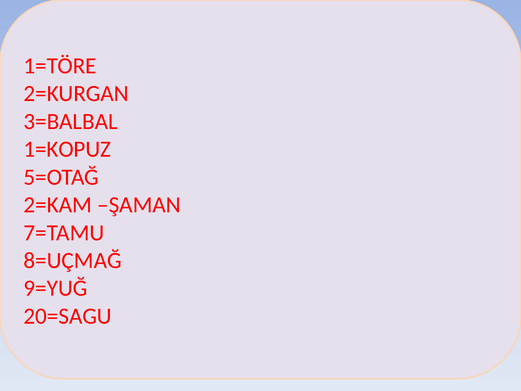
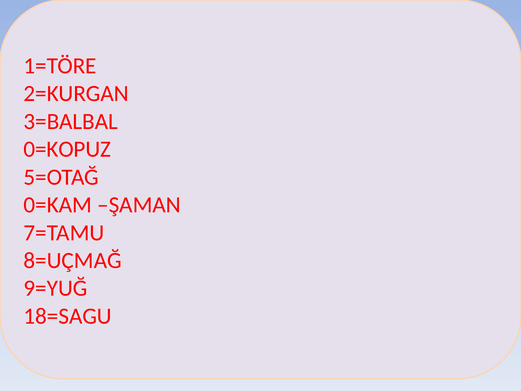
1=KOPUZ: 1=KOPUZ -> 0=KOPUZ (67, 149)
2=KAM: 2=KAM -> 0=KAM (58, 205)
20=SAGU: 20=SAGU -> 18=SAGU (68, 316)
